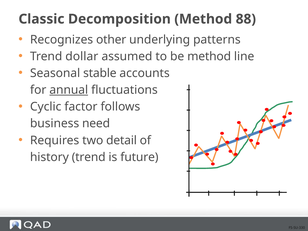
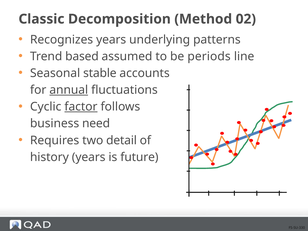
88: 88 -> 02 (246, 19)
Recognizes other: other -> years (111, 40)
dollar: dollar -> based (82, 56)
be method: method -> periods (209, 56)
factor underline: none -> present (81, 107)
history trend: trend -> years (89, 157)
